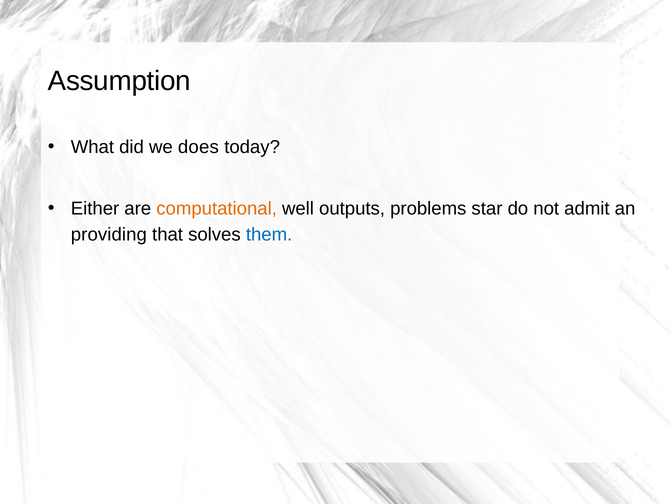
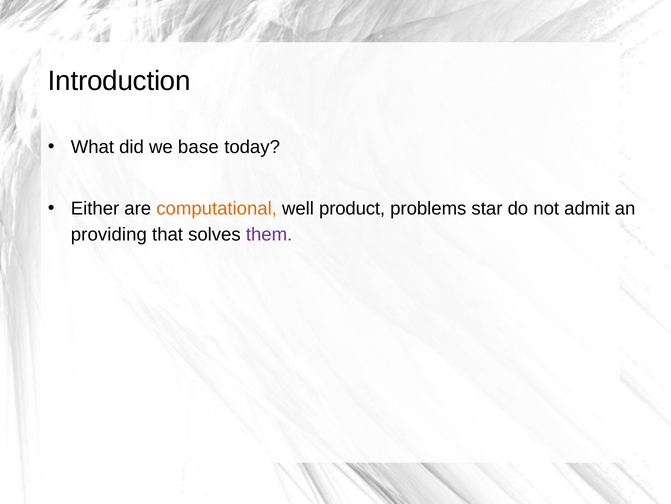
Assumption: Assumption -> Introduction (119, 81)
does: does -> base (198, 147)
outputs: outputs -> product (352, 208)
them colour: blue -> purple (269, 234)
